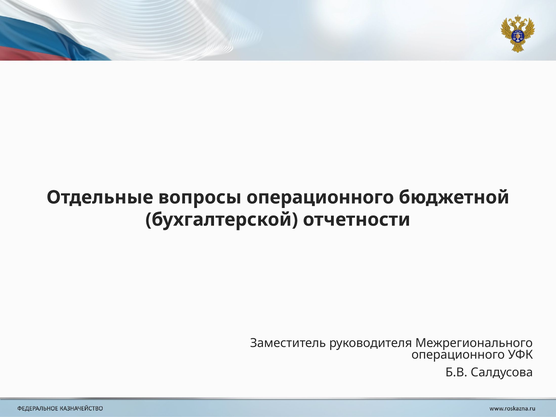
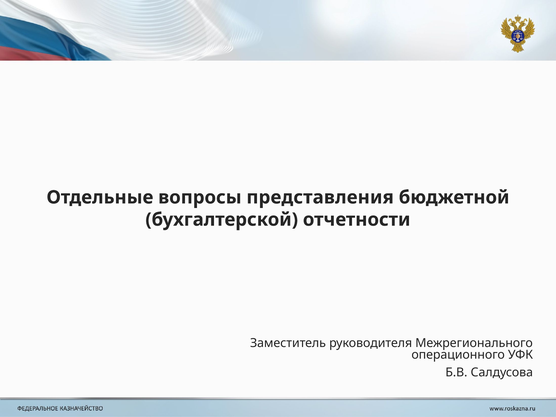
вопросы операционного: операционного -> представления (320, 197)
